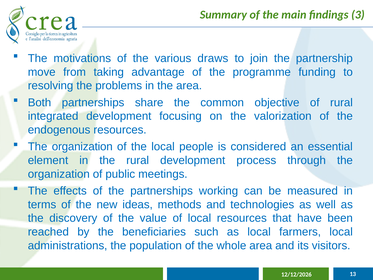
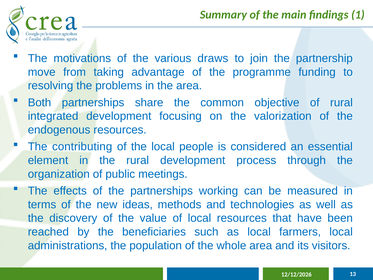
3: 3 -> 1 (358, 15)
organization: organization -> contributing (82, 147)
